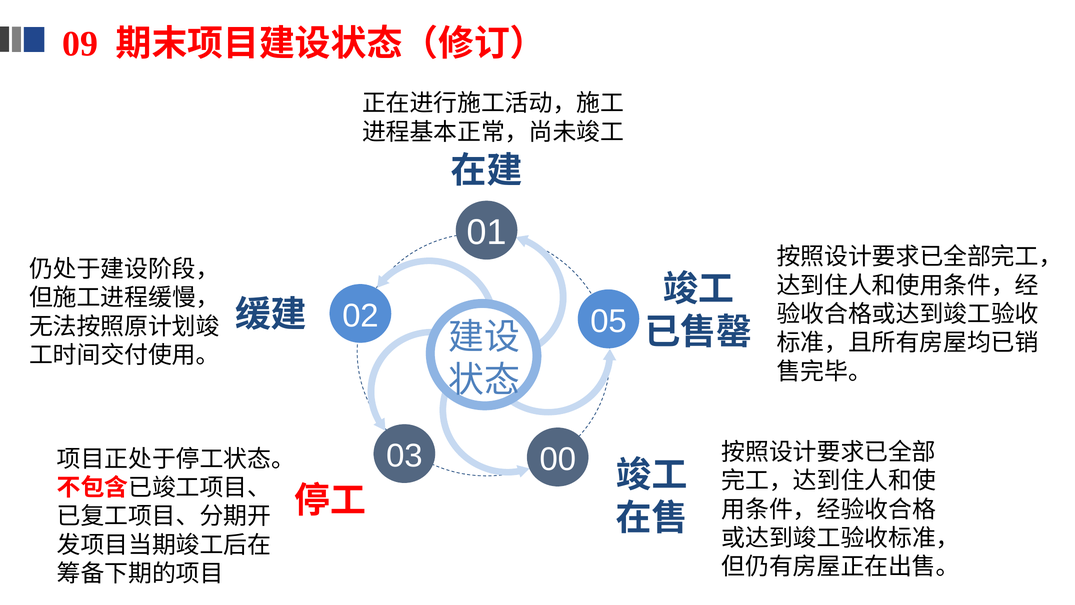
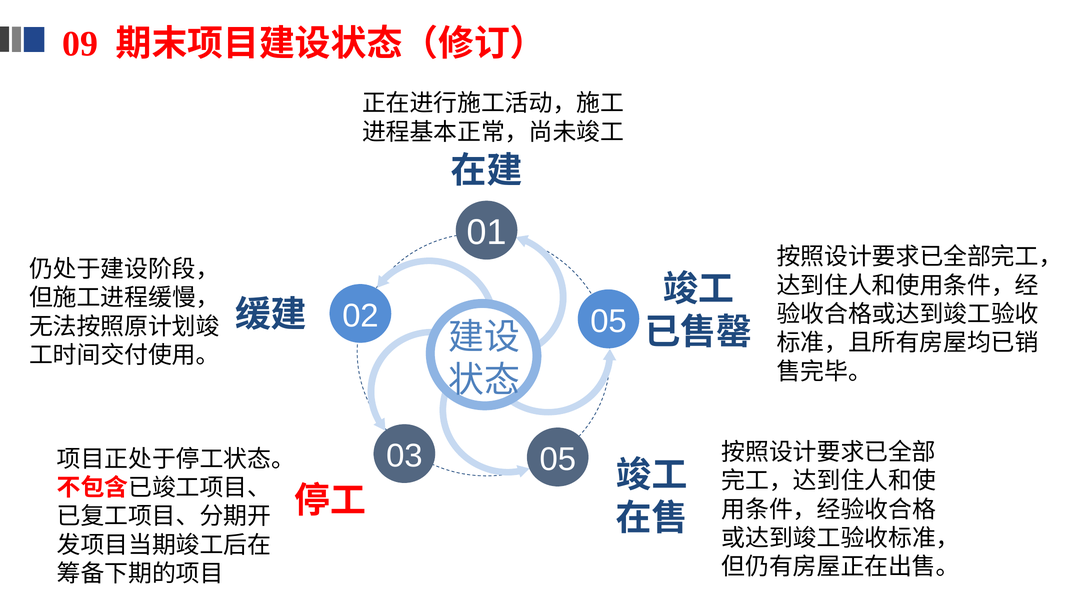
03 00: 00 -> 05 (558, 459)
